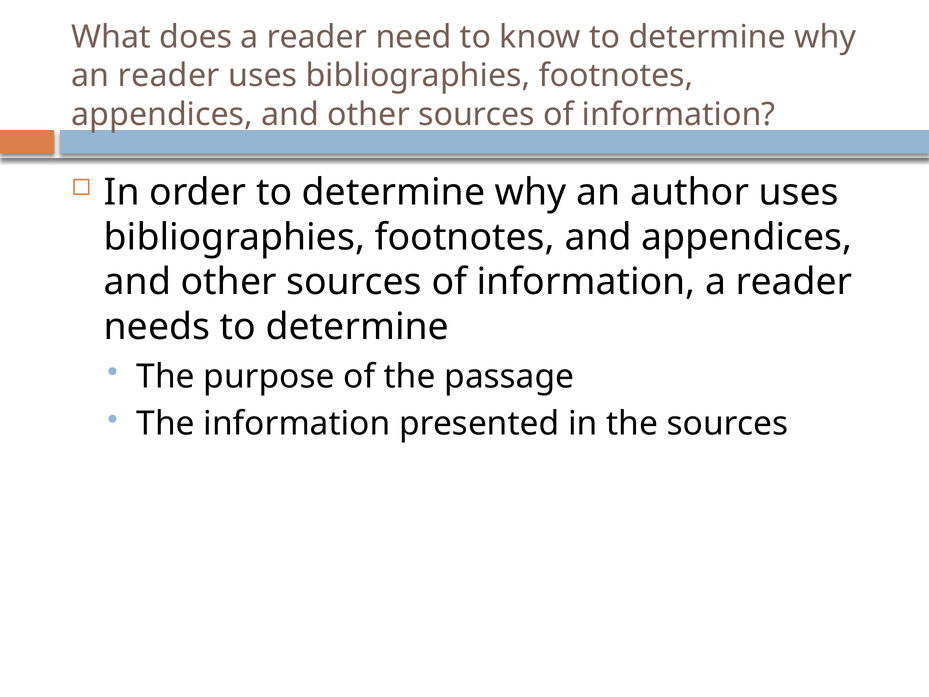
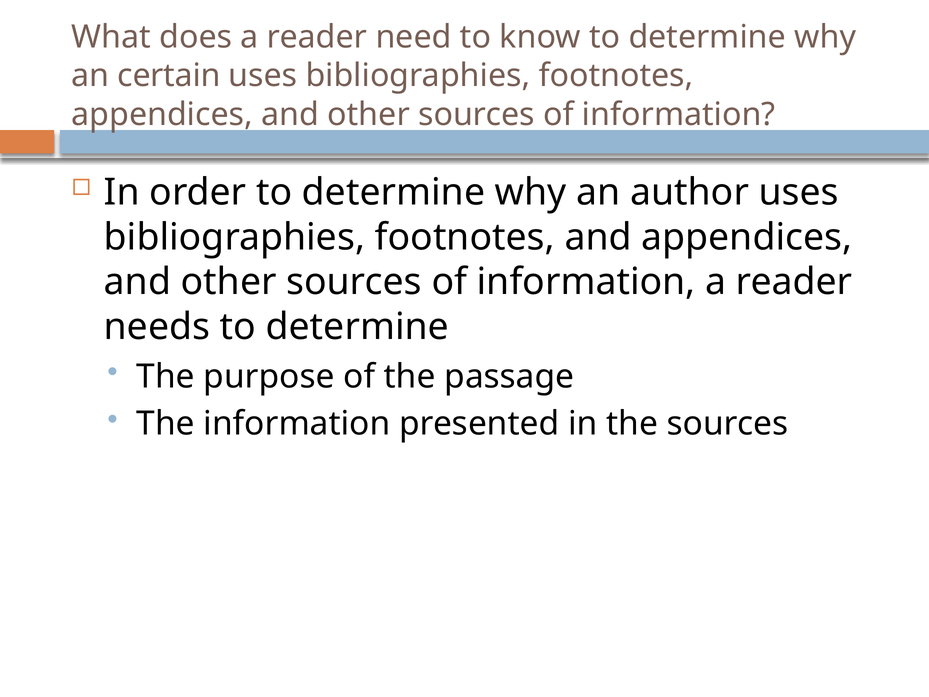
an reader: reader -> certain (169, 76)
